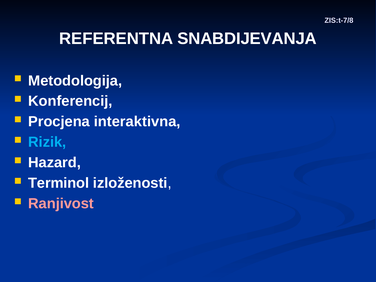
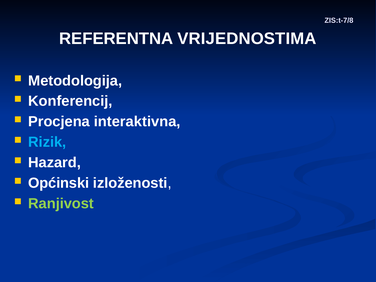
SNABDIJEVANJA: SNABDIJEVANJA -> VRIJEDNOSTIMA (247, 39)
Terminol: Terminol -> Općinski (59, 183)
Ranjivost colour: pink -> light green (61, 204)
